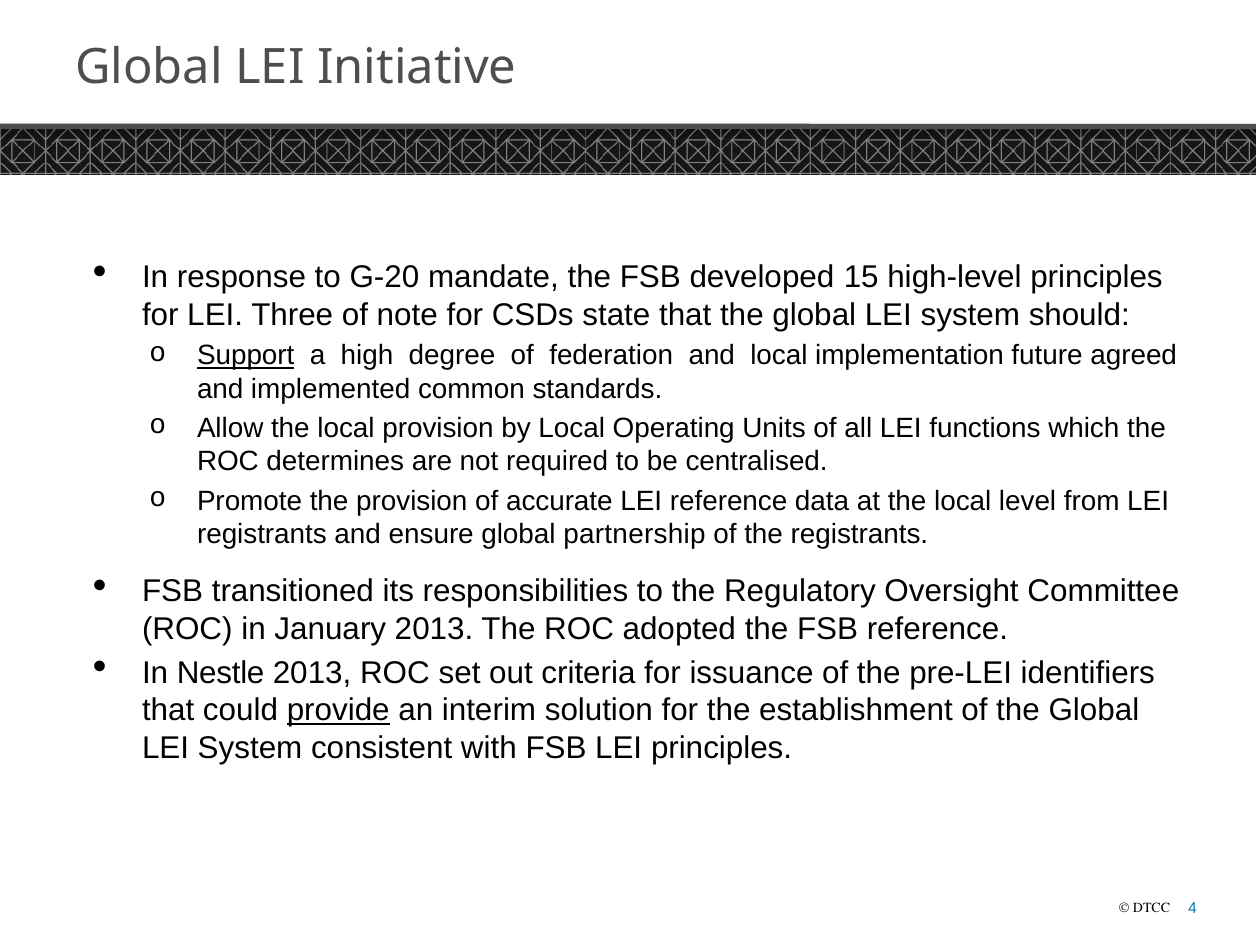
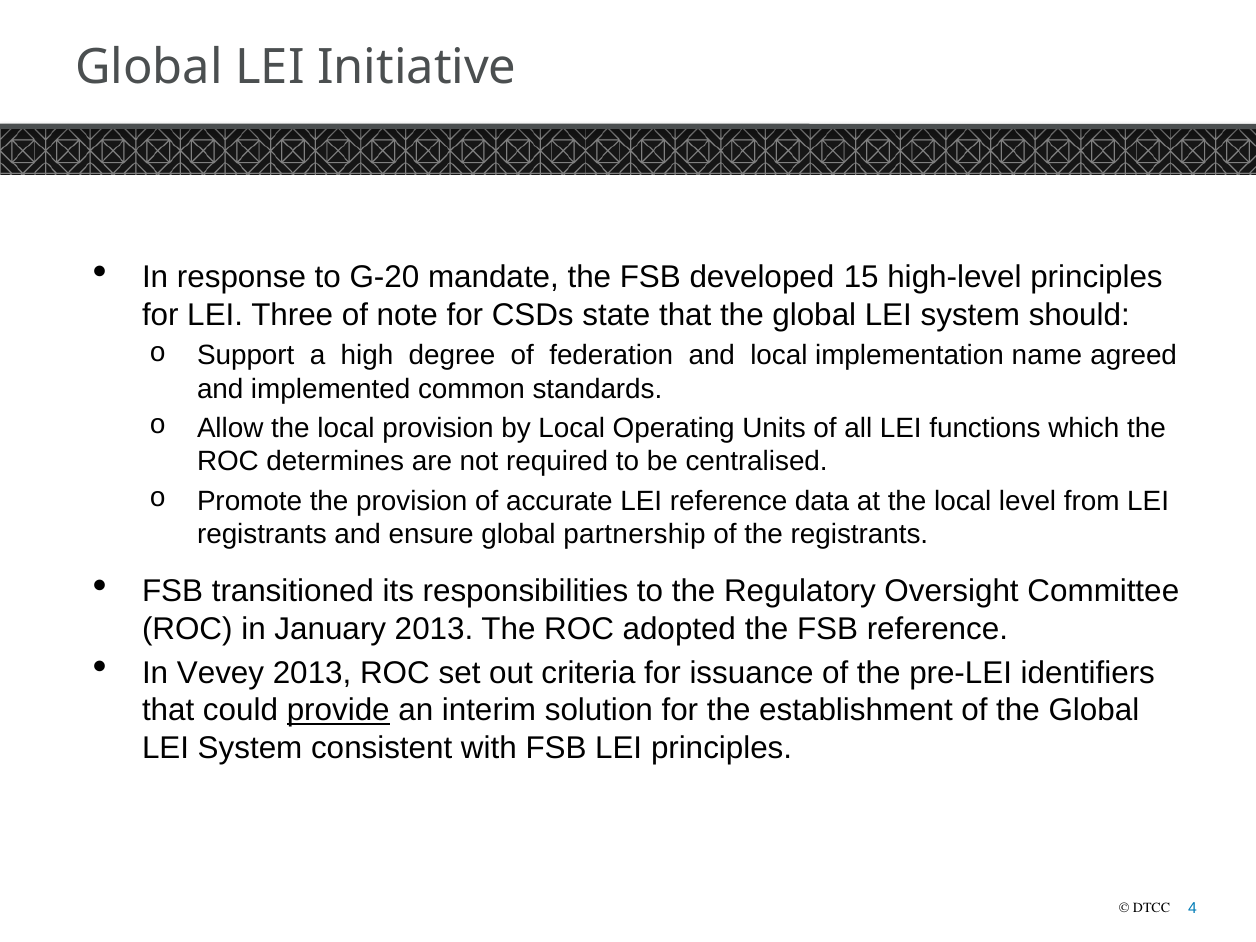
Support underline: present -> none (246, 356)
future: future -> name (1047, 356)
Nestle: Nestle -> Vevey (220, 673)
